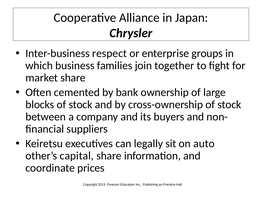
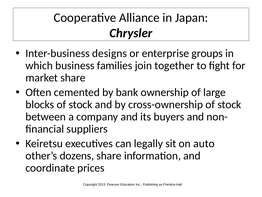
respect: respect -> designs (110, 53)
capital: capital -> dozens (77, 155)
